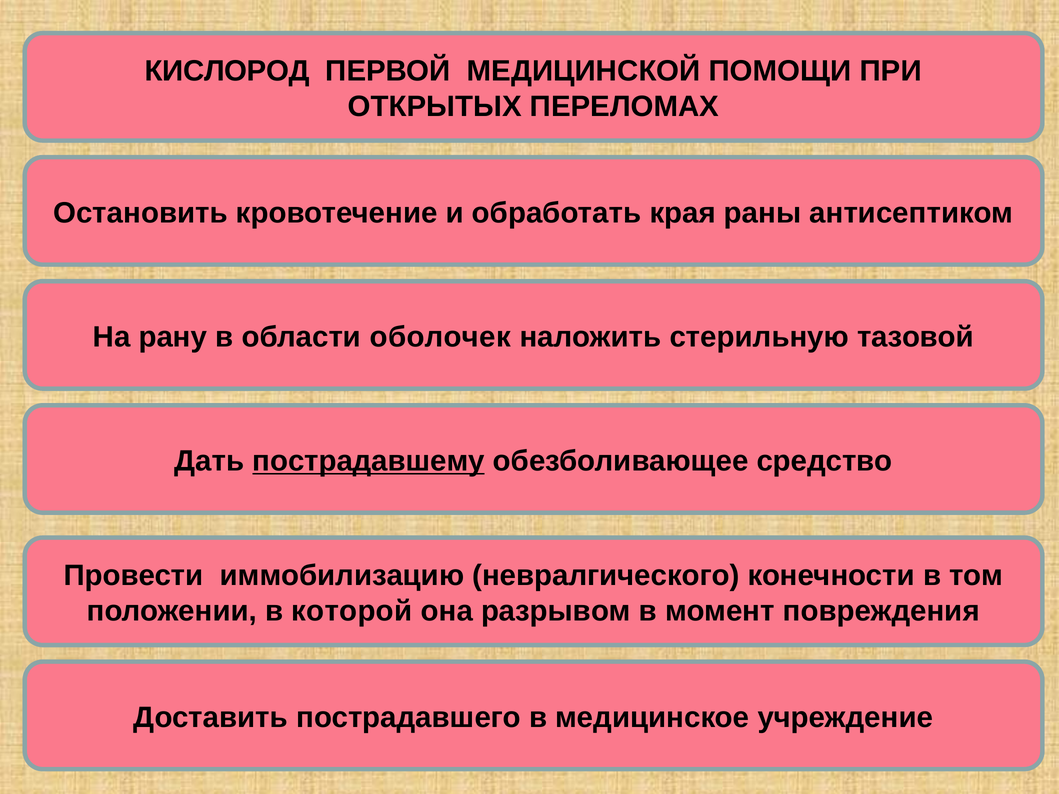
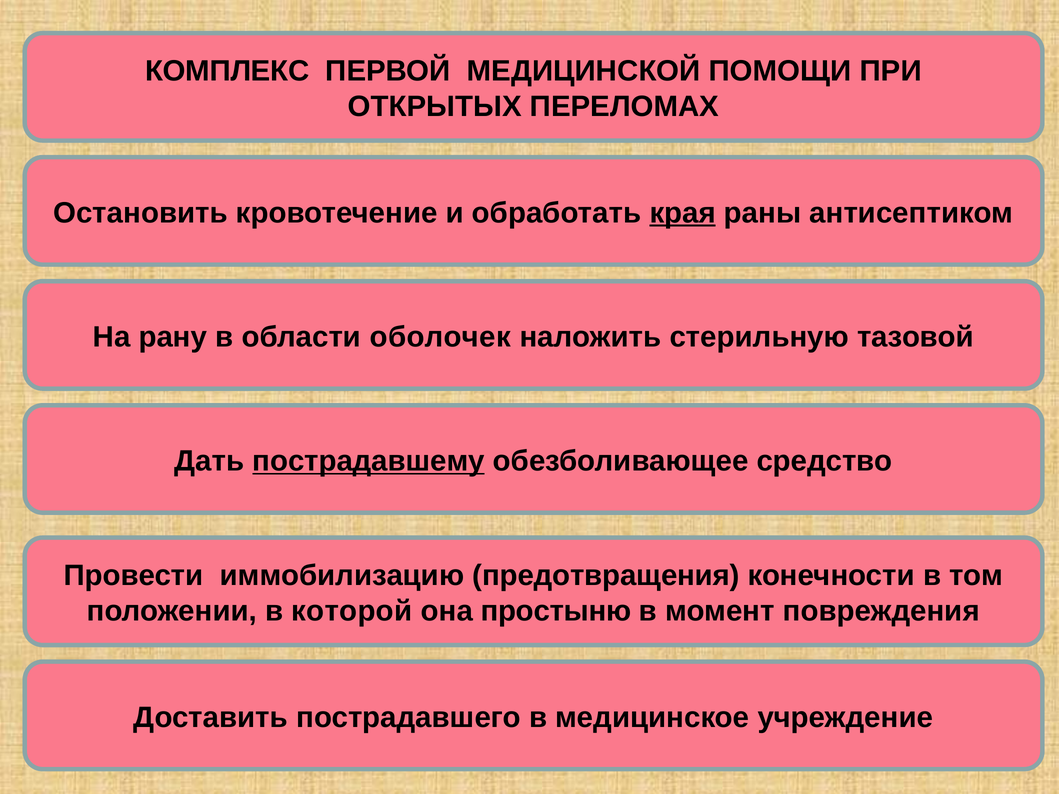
КИСЛОРОД: КИСЛОРОД -> КОМПЛЕКС (227, 71)
края underline: none -> present (683, 213)
невралгического: невралгического -> предотвращения (606, 576)
разрывом: разрывом -> простыню (556, 611)
